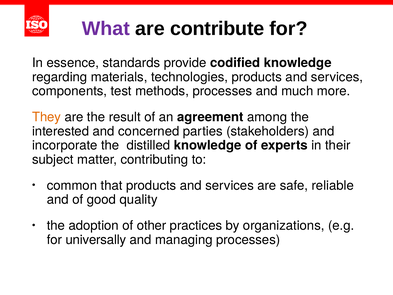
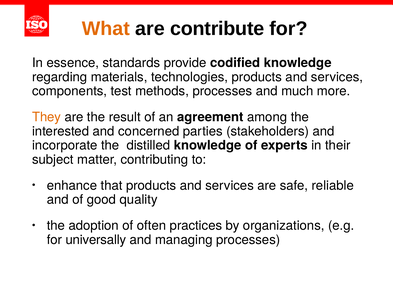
What colour: purple -> orange (106, 29)
common: common -> enhance (72, 185)
other: other -> often (152, 225)
